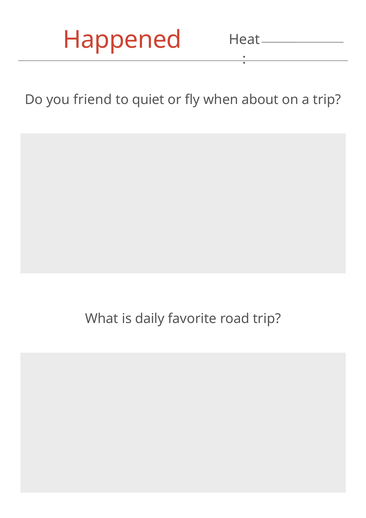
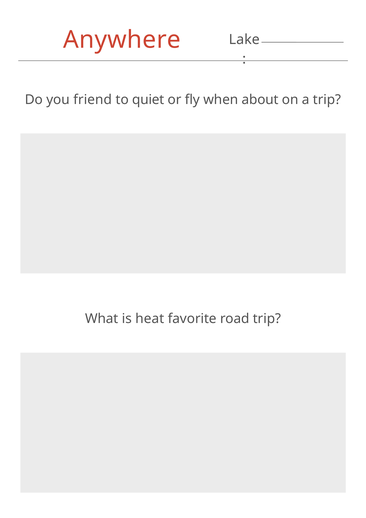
Happened: Happened -> Anywhere (122, 40)
Heat: Heat -> Lake (244, 40)
daily: daily -> heat (150, 319)
